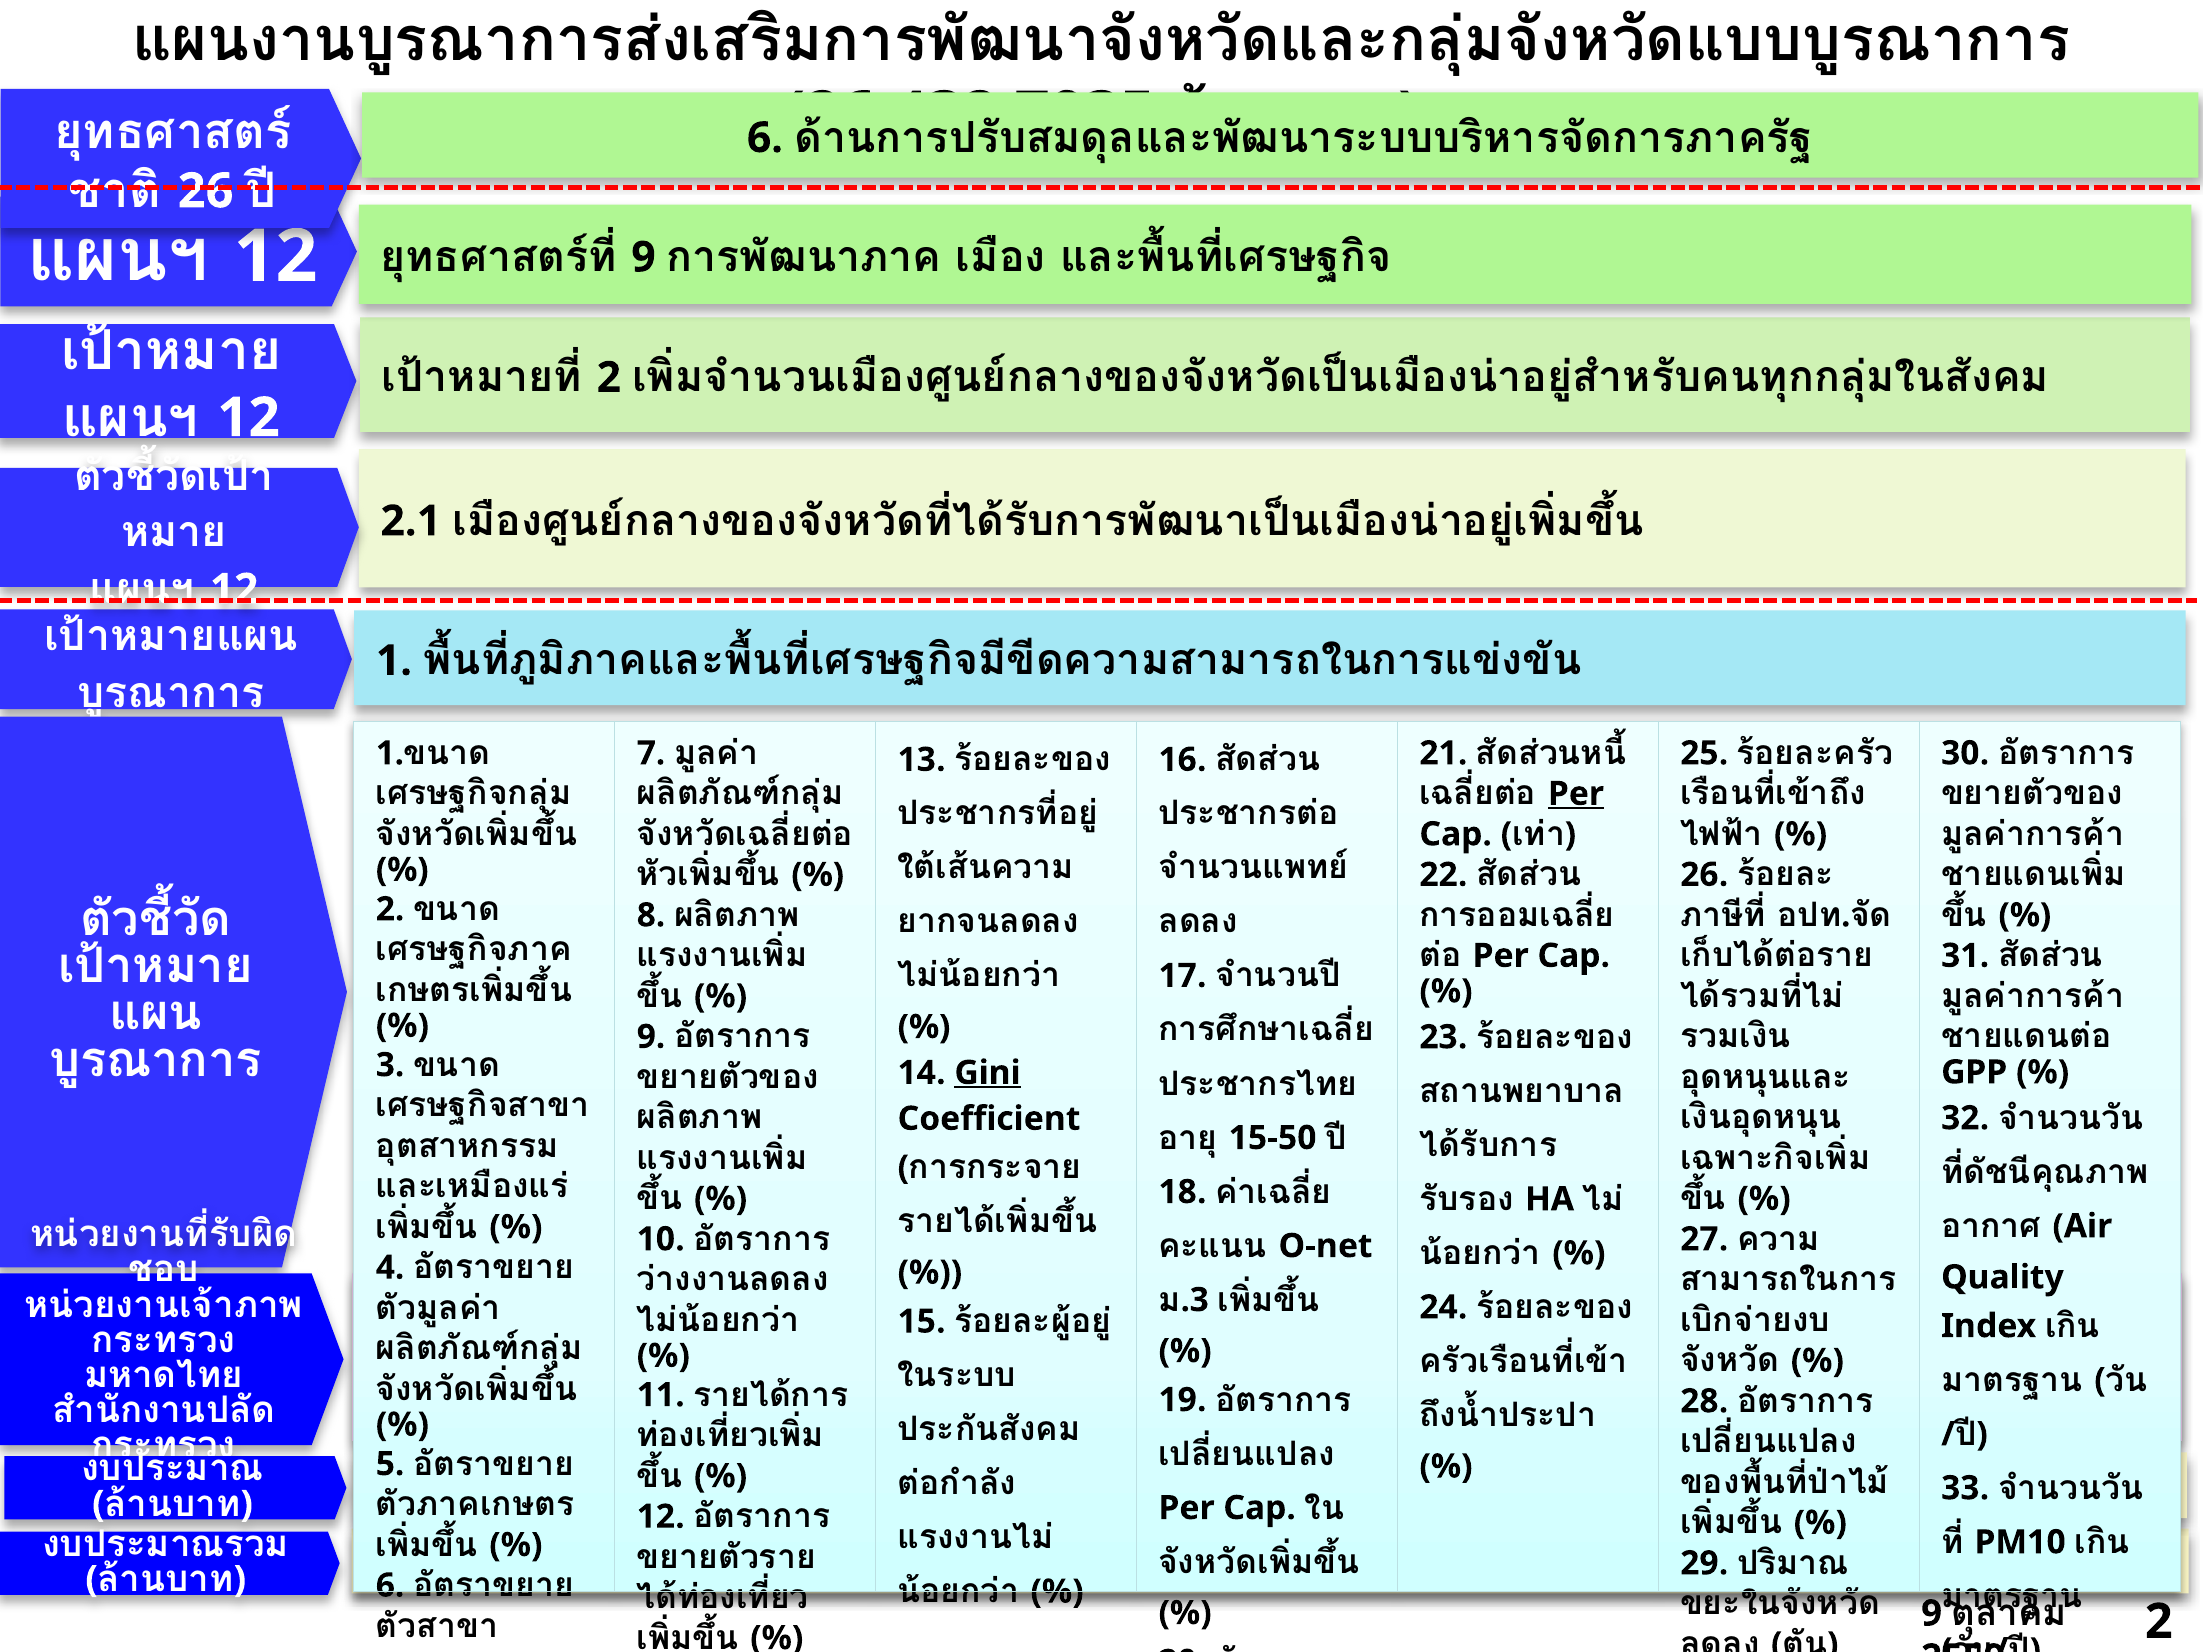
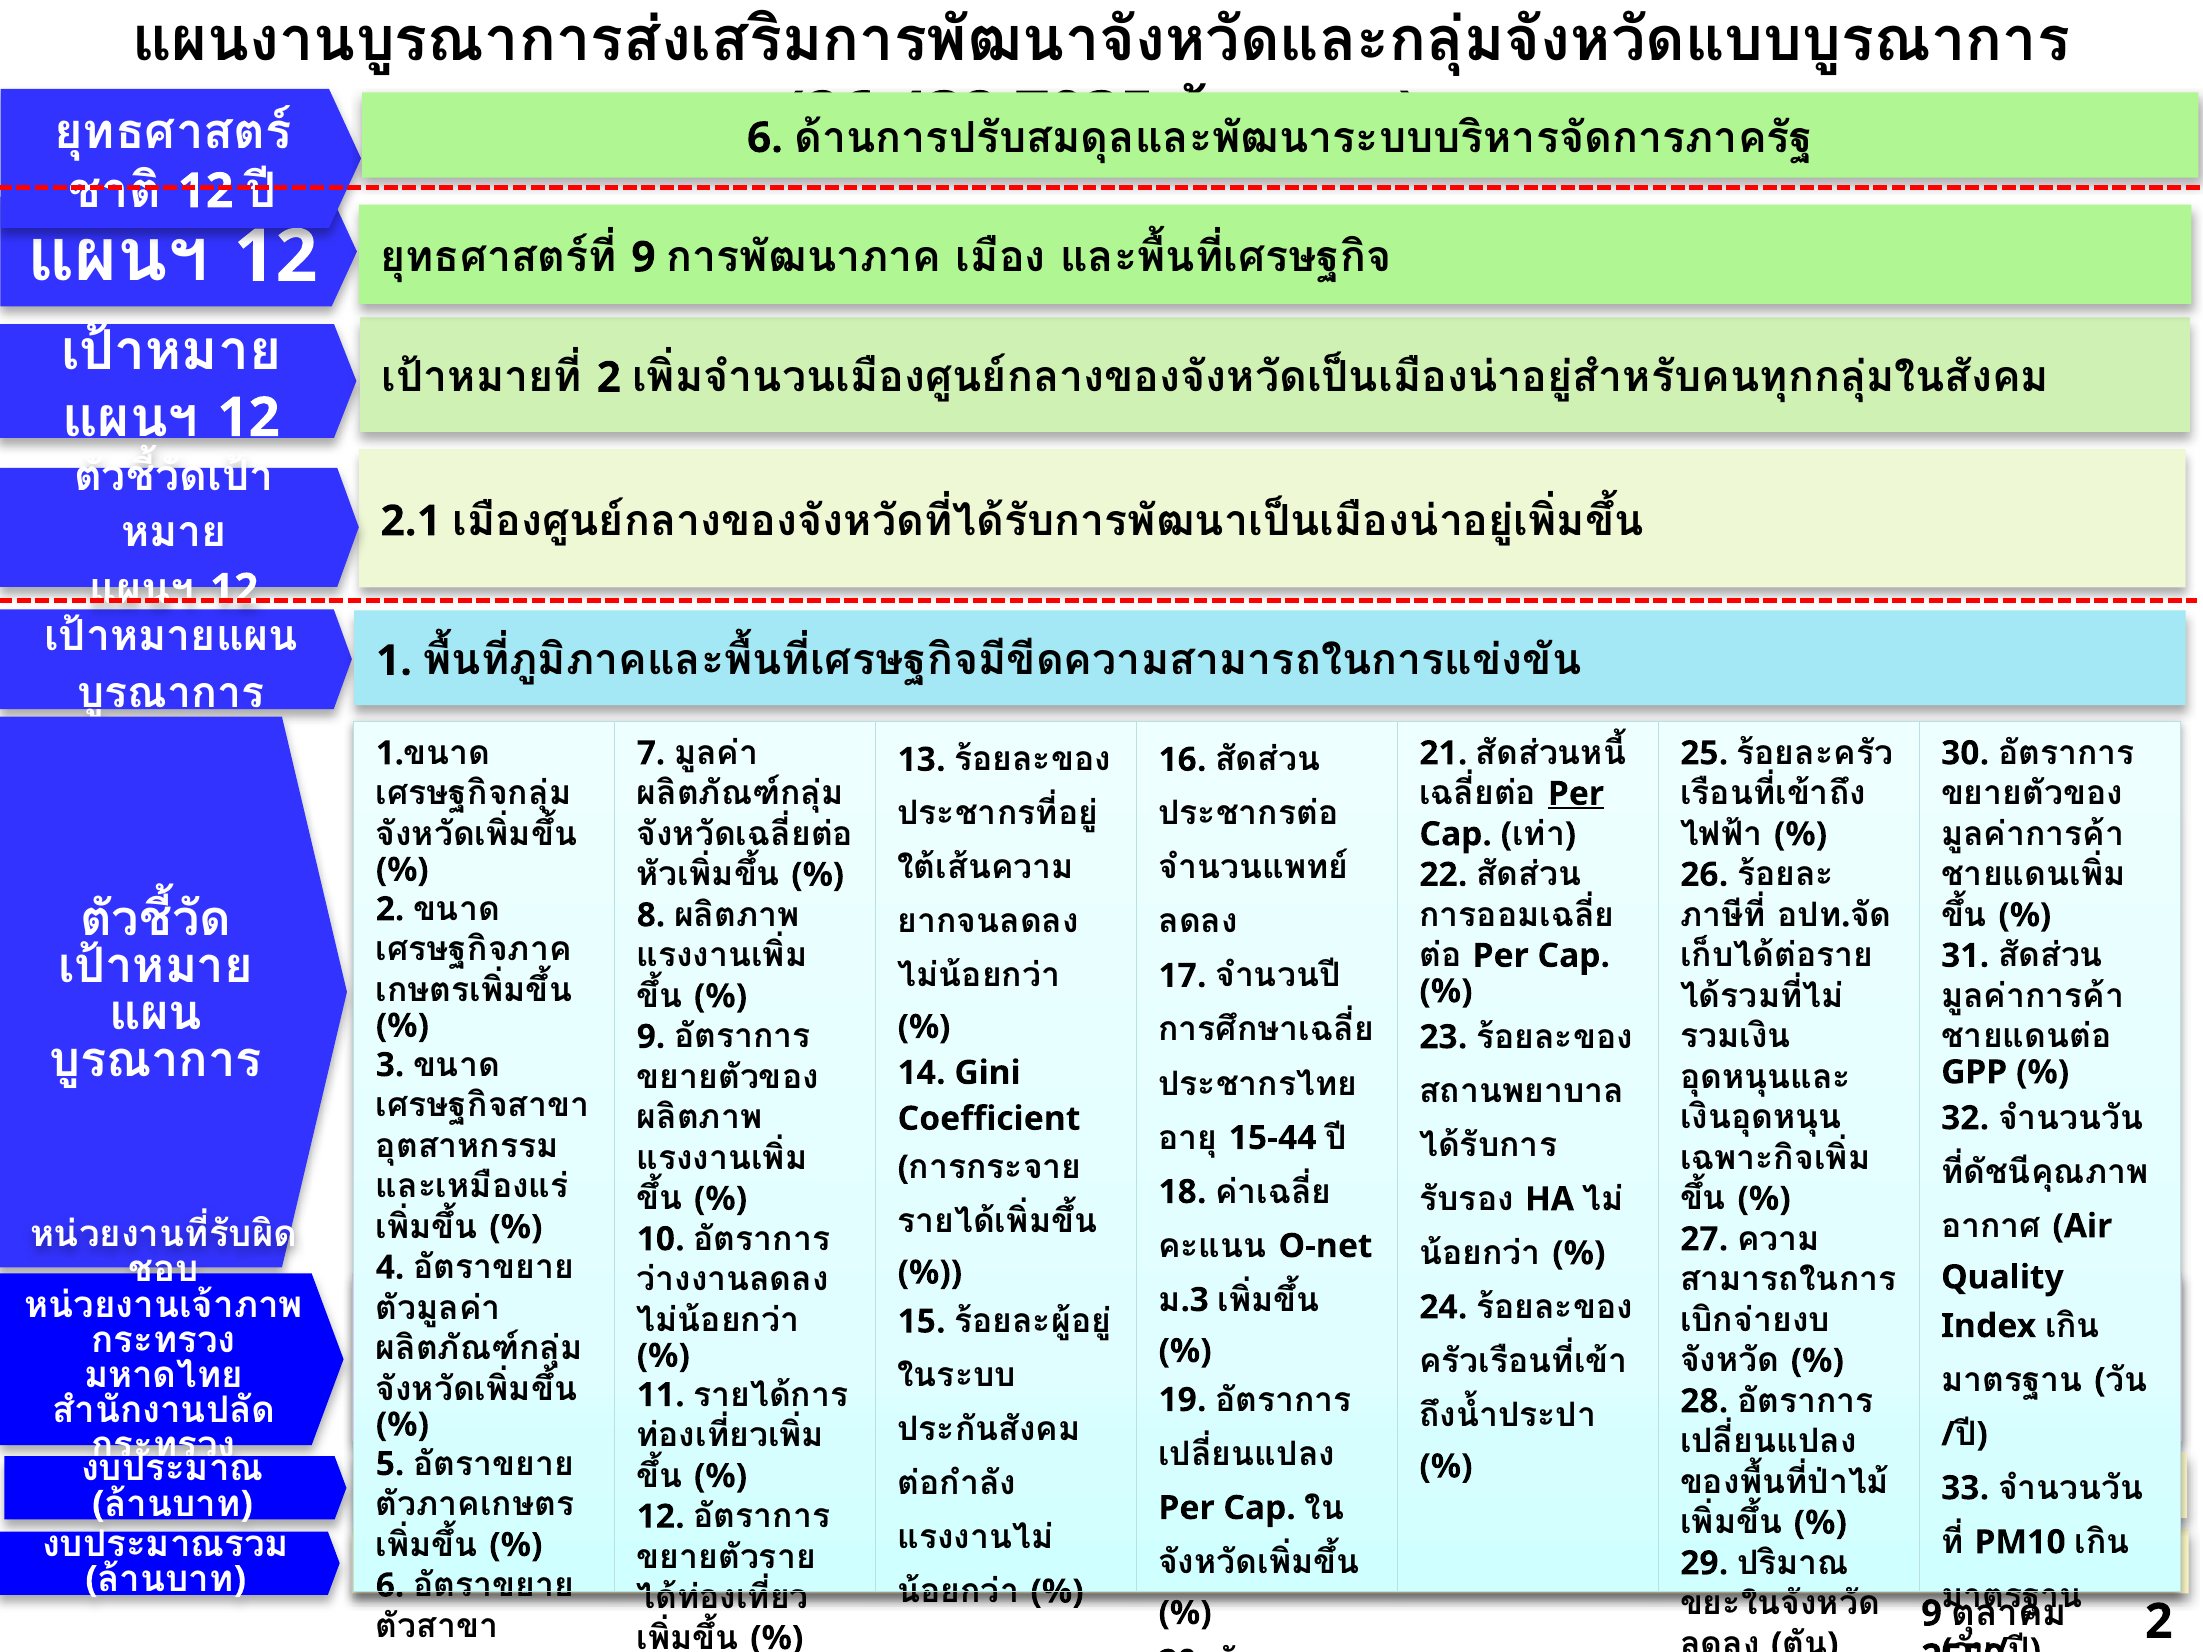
26: 26 -> 12 (206, 191)
Gini underline: present -> none (988, 1073)
15-50: 15-50 -> 15-44 (1273, 1138)
